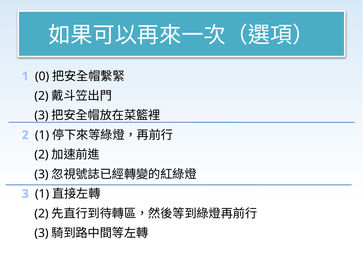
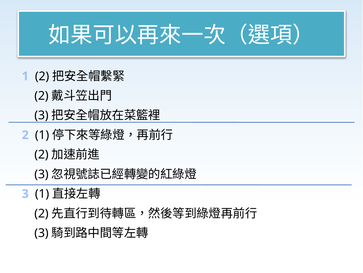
1 0: 0 -> 2 (42, 76)
